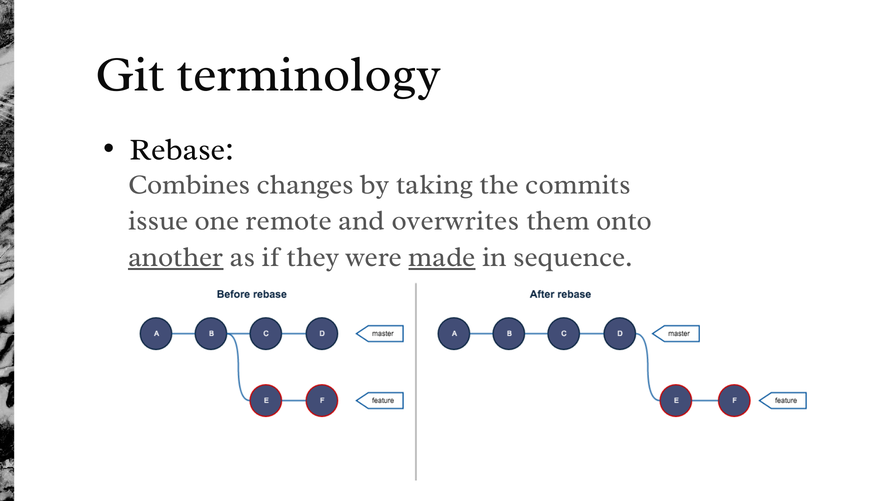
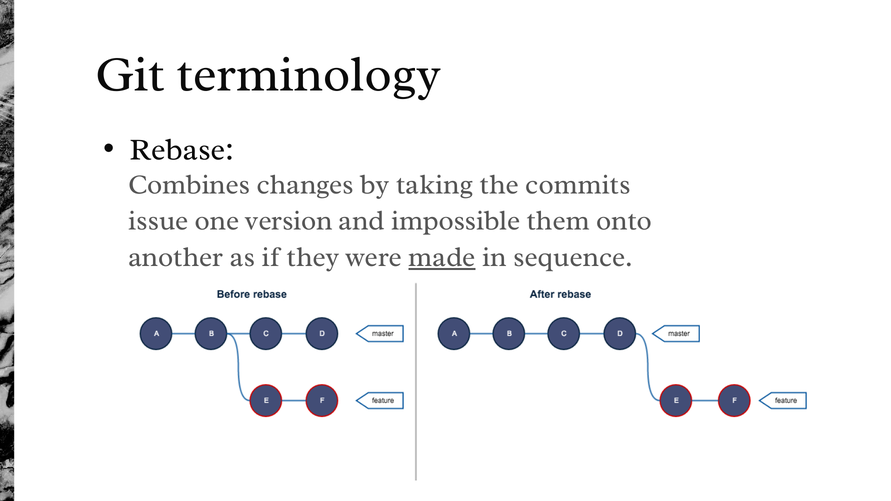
remote: remote -> version (289, 221)
overwrites: overwrites -> impossible (456, 221)
another underline: present -> none (176, 257)
